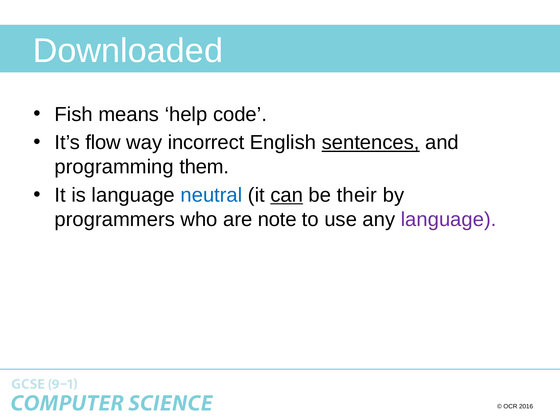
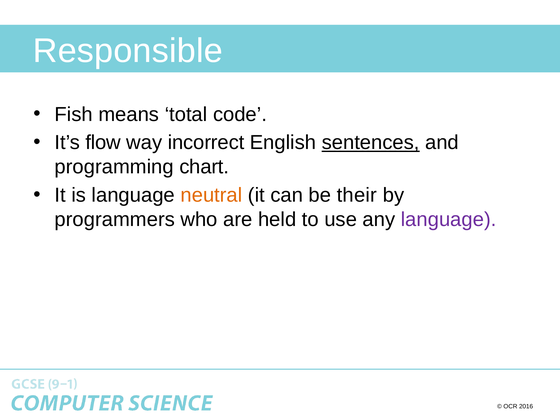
Downloaded: Downloaded -> Responsible (128, 51)
help: help -> total (186, 114)
them: them -> chart (204, 167)
neutral colour: blue -> orange (211, 195)
can underline: present -> none (287, 195)
note: note -> held (277, 219)
